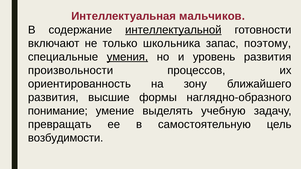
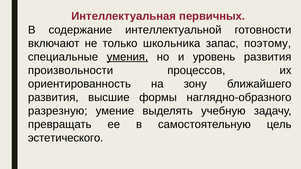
мальчиков: мальчиков -> первичных (212, 16)
интеллектуальной underline: present -> none (173, 30)
понимание: понимание -> разрезную (58, 111)
возбудимости: возбудимости -> эстетического (66, 138)
